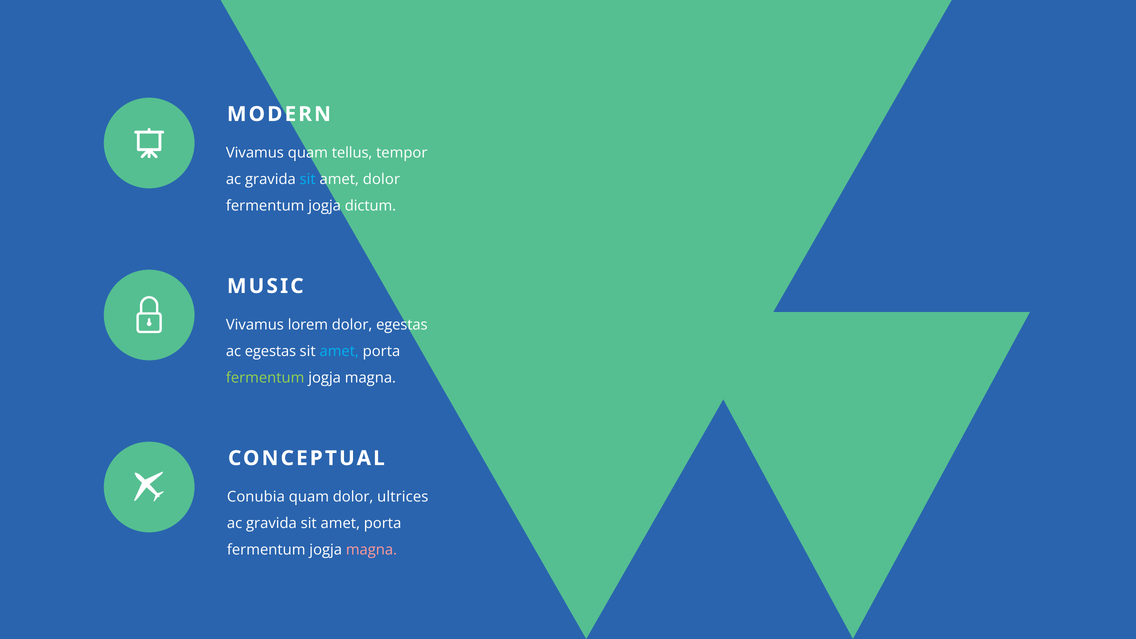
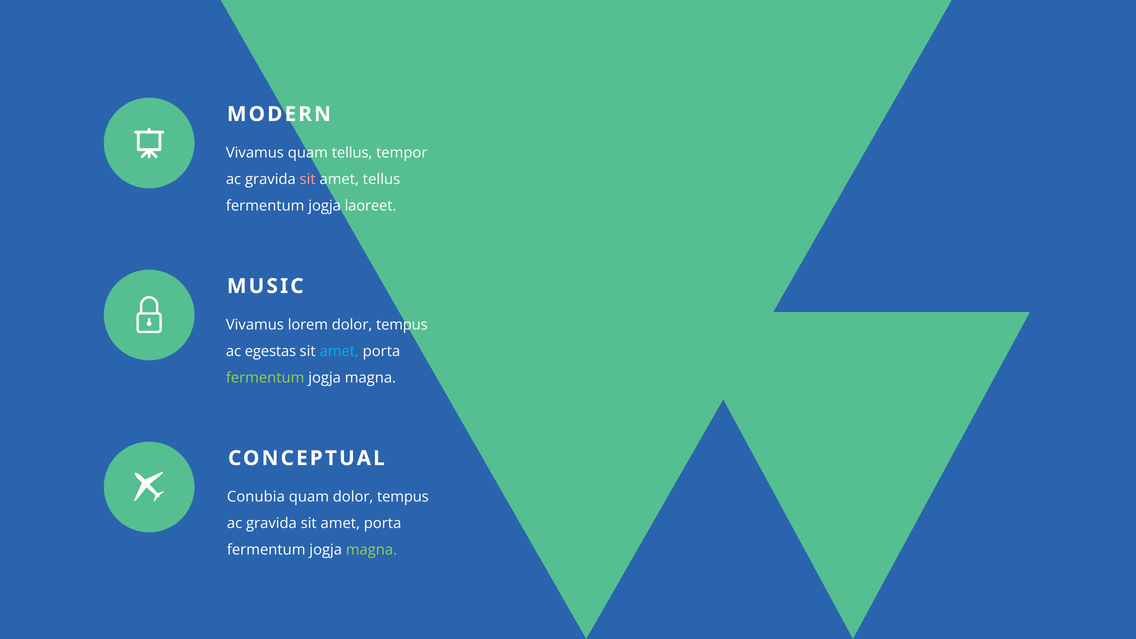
sit colour: light blue -> pink (308, 179)
amet dolor: dolor -> tellus (381, 179)
dictum: dictum -> laoreet (370, 206)
egestas: egestas -> tempus (402, 325)
quam dolor ultrices: ultrices -> tempus (403, 497)
magna colour: pink -> light green (371, 550)
